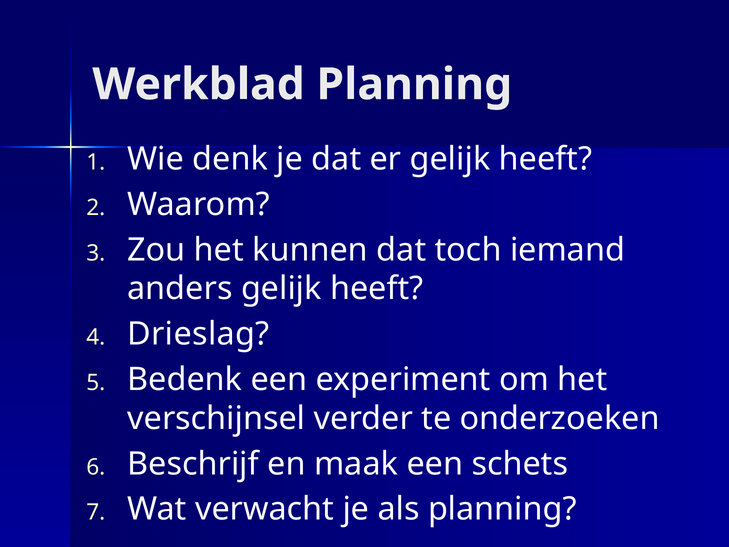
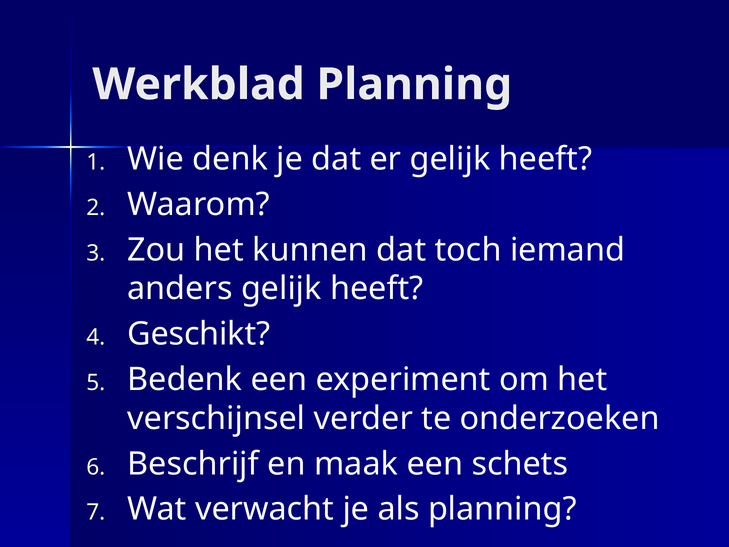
Drieslag: Drieslag -> Geschikt (199, 334)
